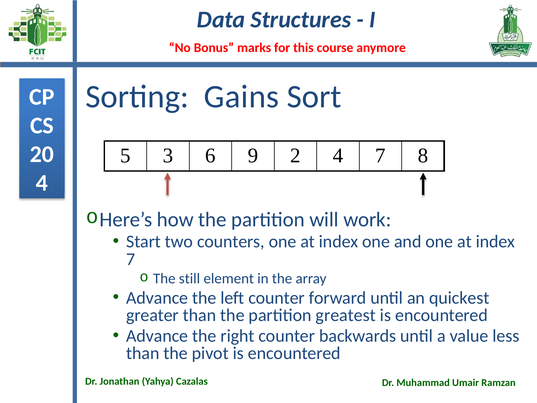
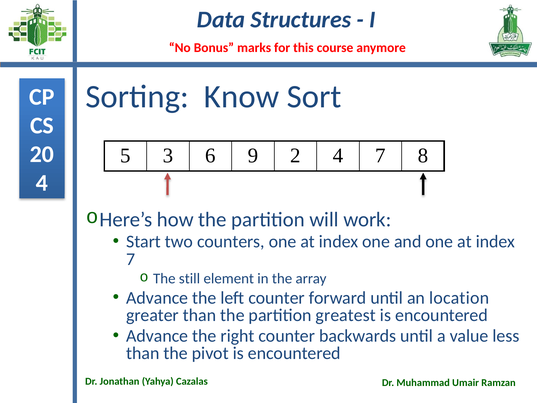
Gains: Gains -> Know (242, 97)
quickest: quickest -> location (459, 298)
